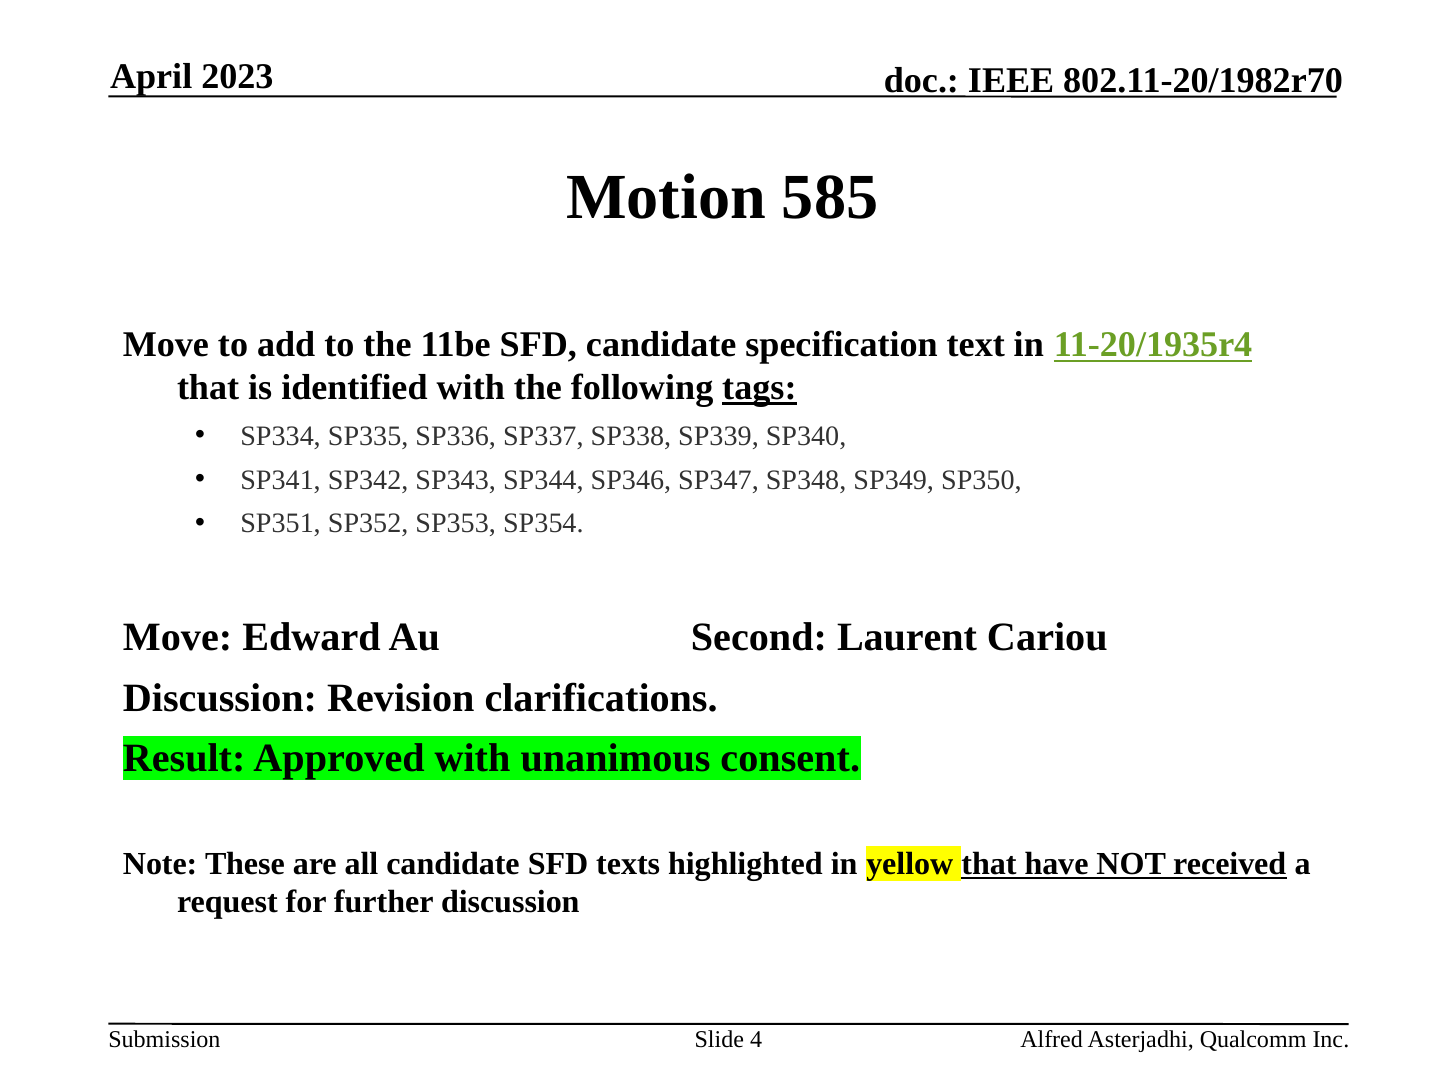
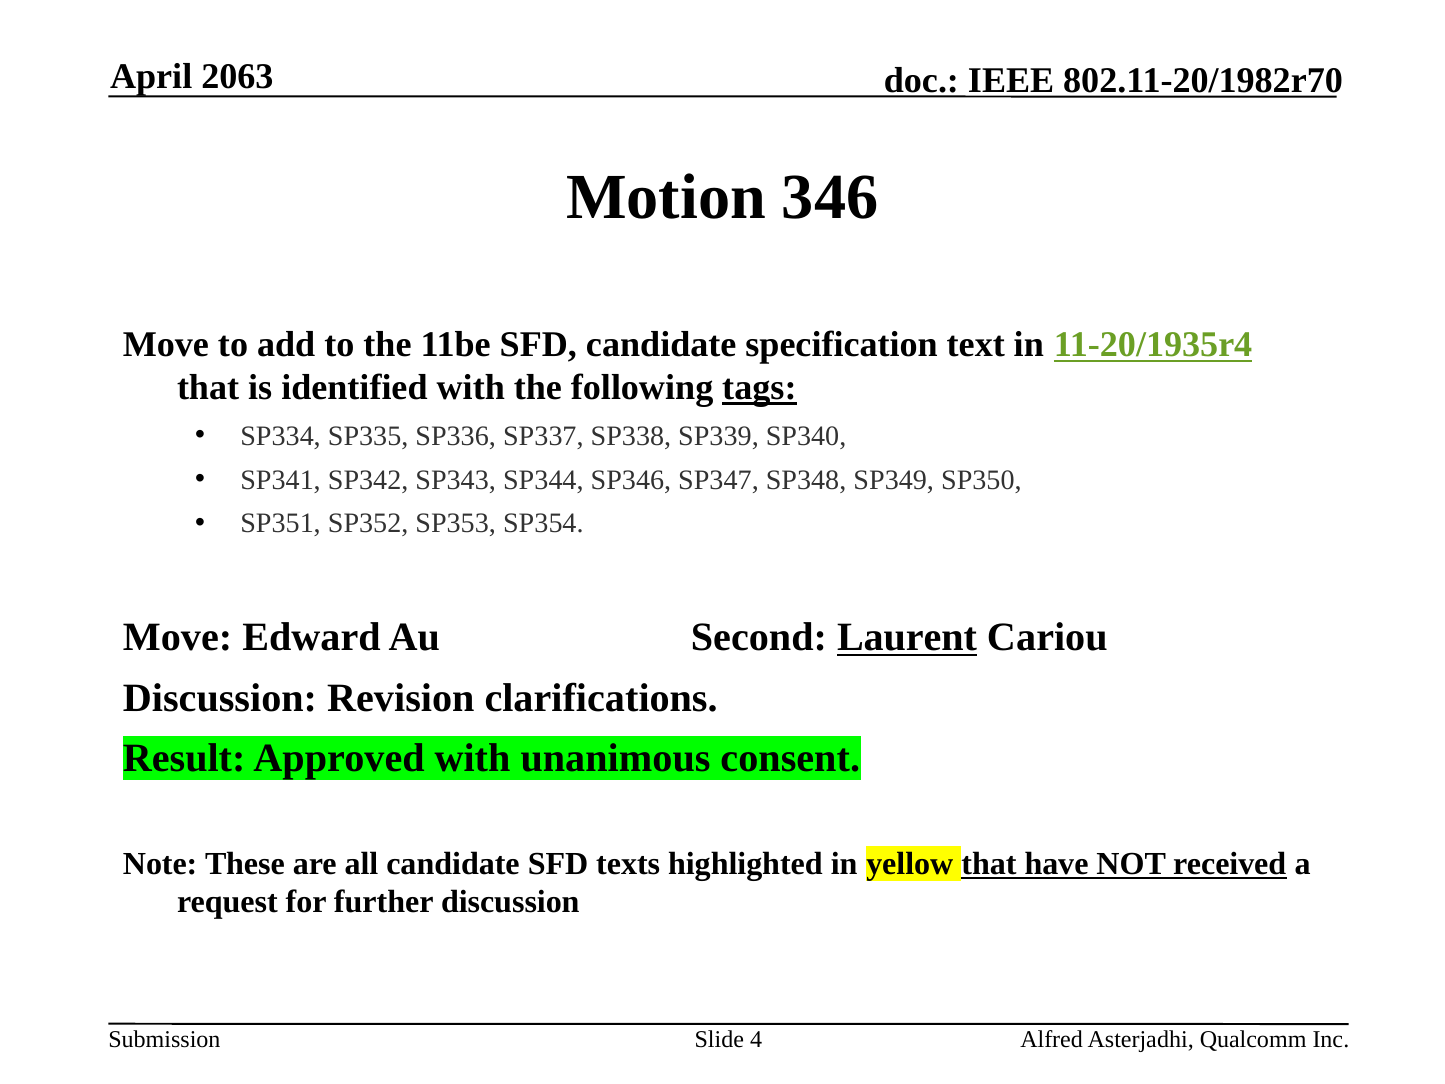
2023: 2023 -> 2063 (237, 77)
585: 585 -> 346 (830, 197)
Laurent underline: none -> present (907, 638)
